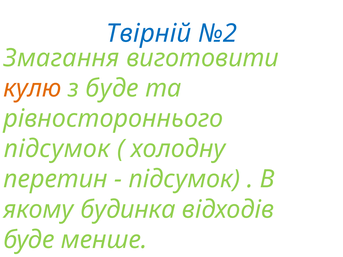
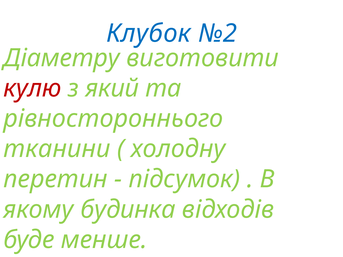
Твірній: Твірній -> Клубок (149, 34)
Змагання: Змагання -> Діаметру (62, 58)
кулю colour: orange -> red (32, 88)
з буде: буде -> який (112, 88)
підсумок: підсумок -> тканини (57, 149)
